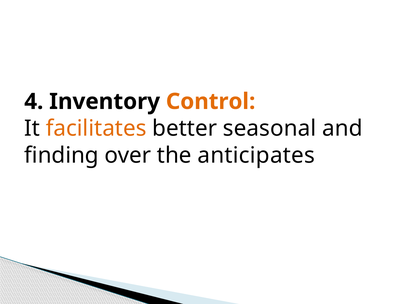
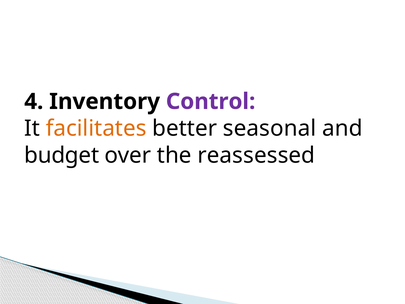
Control colour: orange -> purple (211, 101)
finding: finding -> budget (62, 155)
anticipates: anticipates -> reassessed (256, 155)
